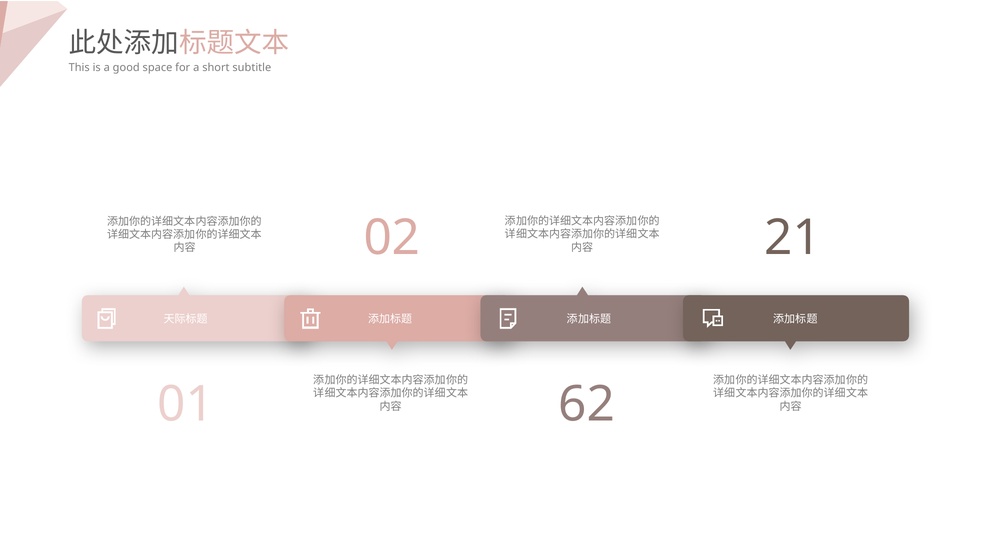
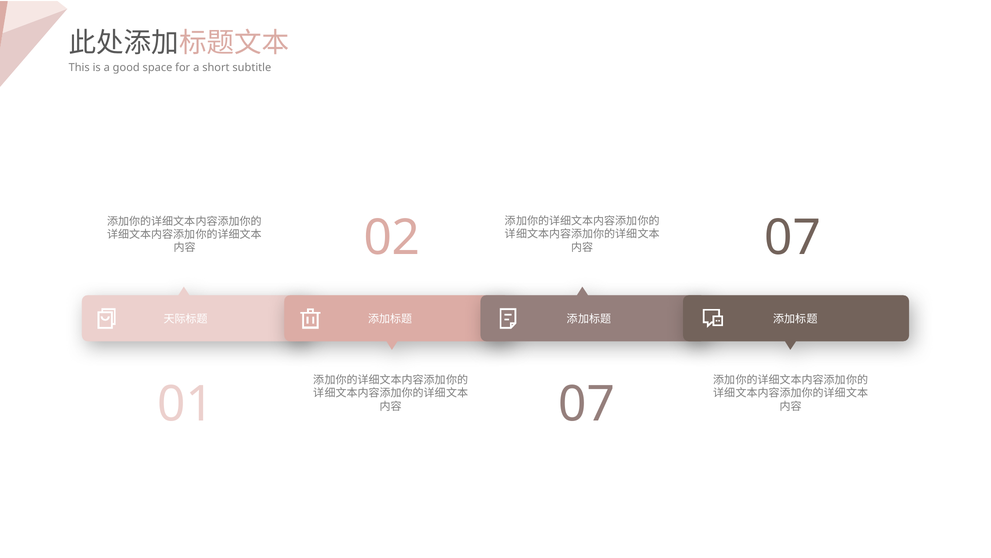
02 21: 21 -> 07 (793, 238)
01 62: 62 -> 07 (587, 404)
